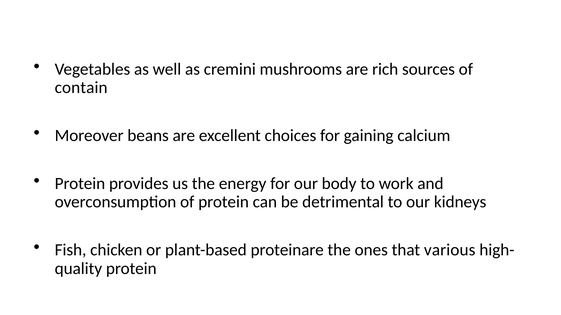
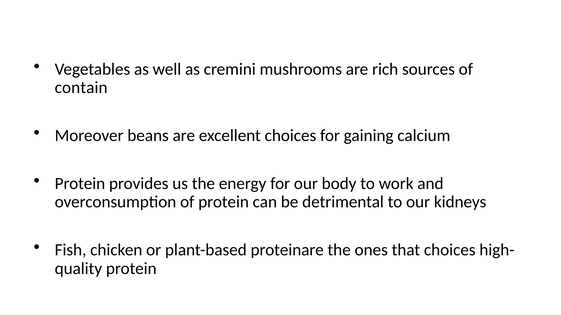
that various: various -> choices (450, 250)
